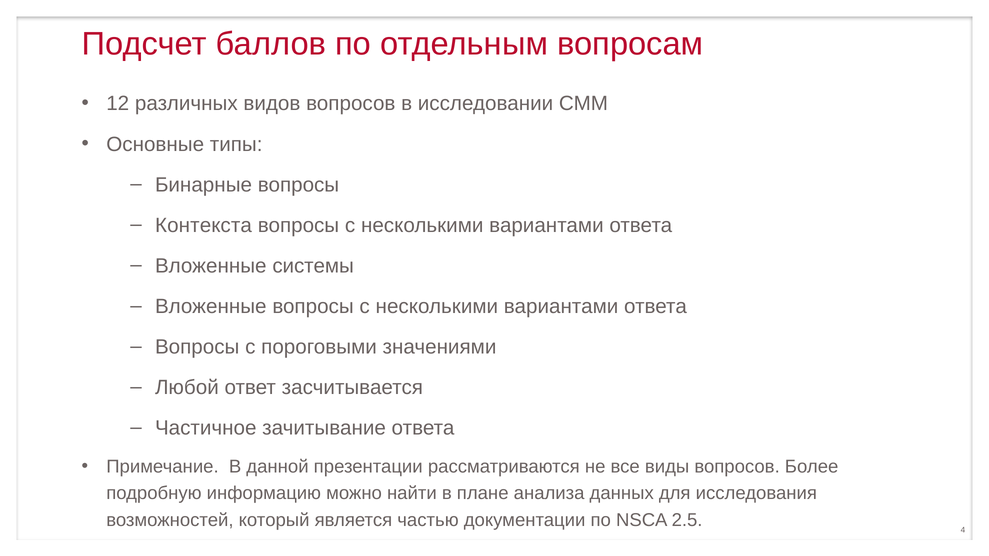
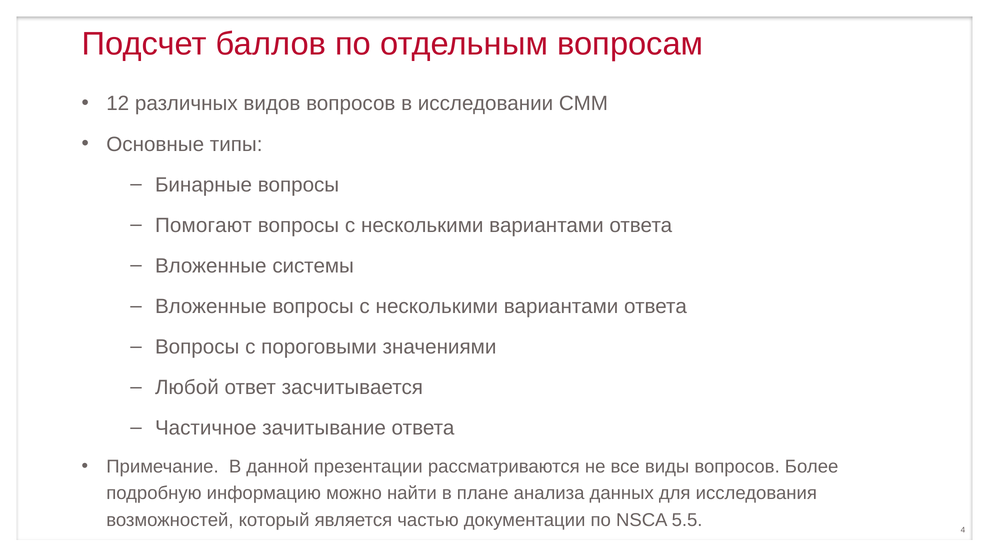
Контекста: Контекста -> Помогают (203, 225)
2.5: 2.5 -> 5.5 (687, 520)
